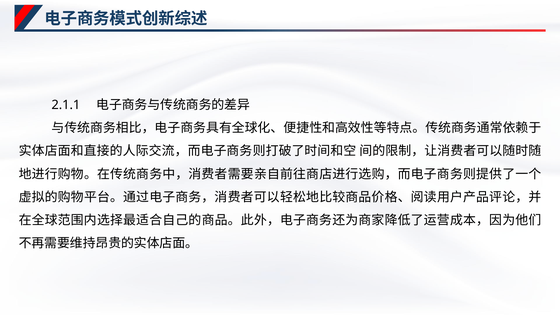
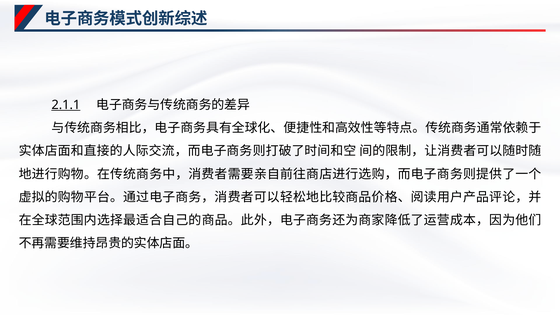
2.1.1 underline: none -> present (66, 105)
